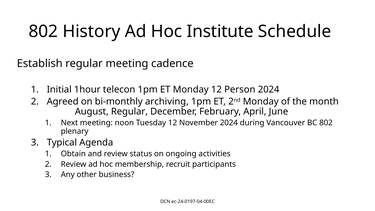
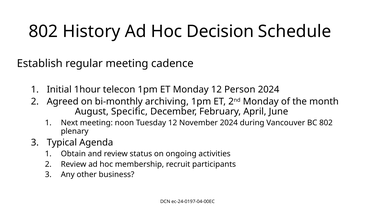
Institute: Institute -> Decision (220, 32)
August Regular: Regular -> Specific (129, 112)
